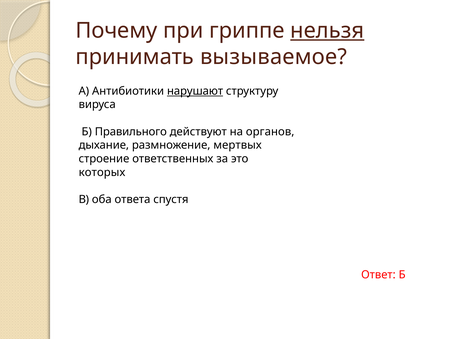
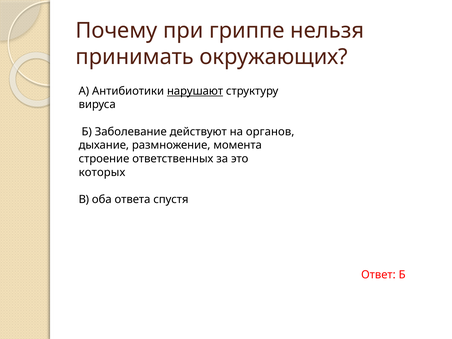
нельзя underline: present -> none (327, 30)
вызываемое: вызываемое -> окружающих (274, 57)
Правильного: Правильного -> Заболевание (131, 132)
мертвых: мертвых -> момента (238, 145)
